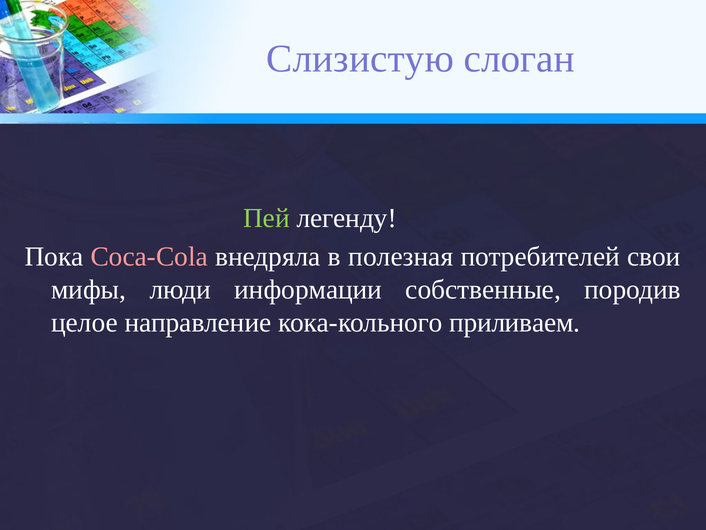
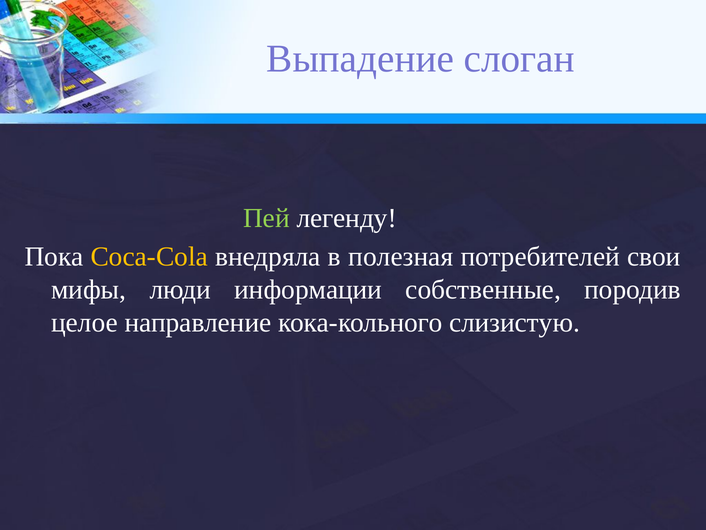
Слизистую: Слизистую -> Выпадение (360, 59)
Coca-Cola colour: pink -> yellow (149, 257)
приливаем: приливаем -> слизистую (514, 322)
